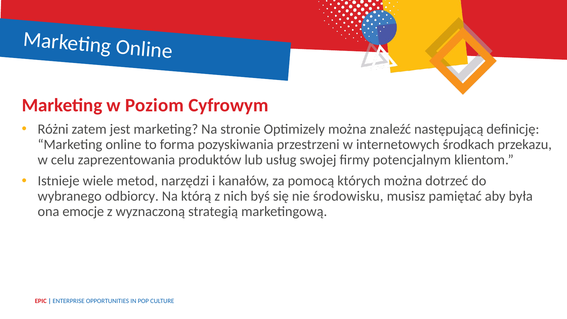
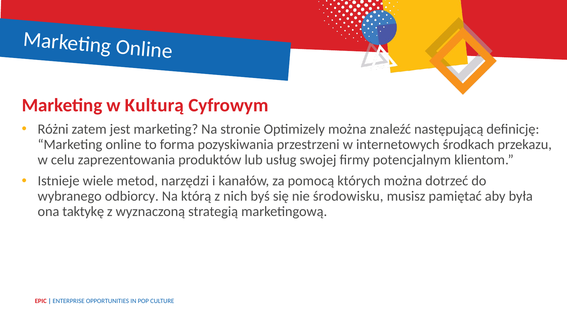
Poziom: Poziom -> Kulturą (154, 105)
emocje: emocje -> taktykę (83, 211)
